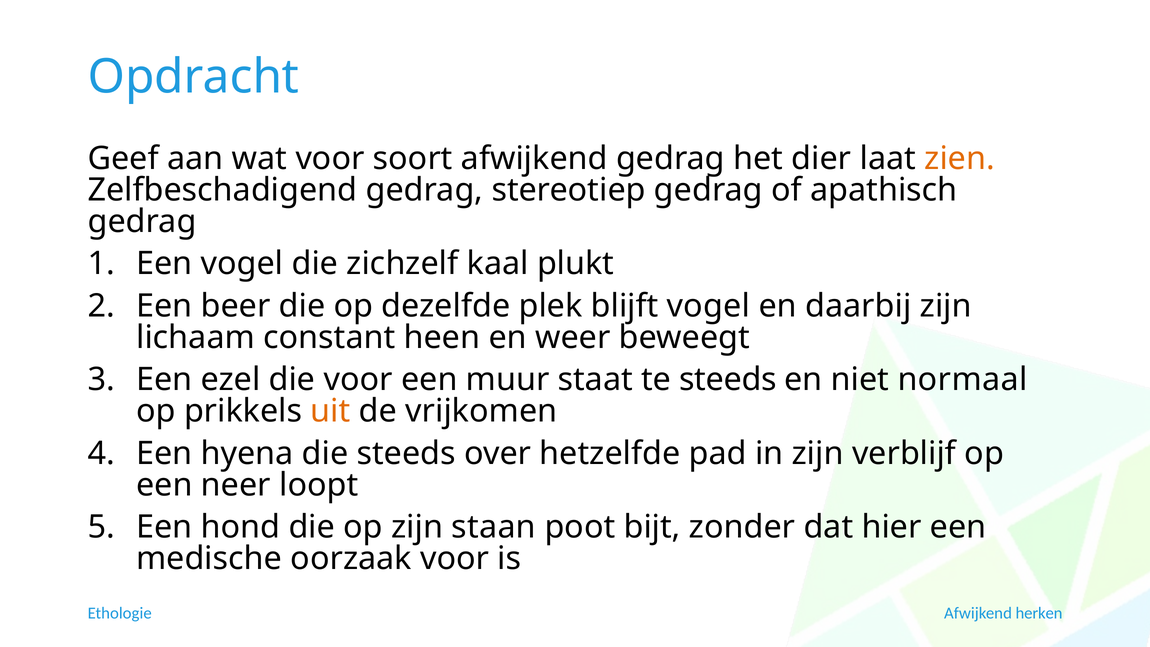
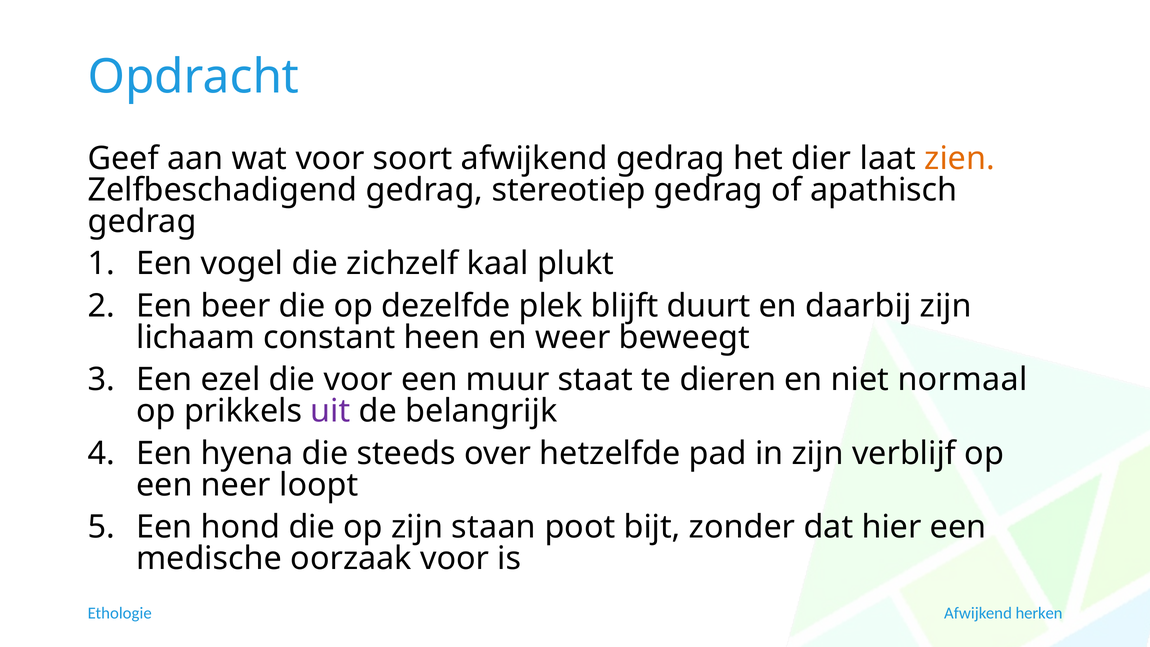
blijft vogel: vogel -> duurt (709, 306)
te steeds: steeds -> dieren (728, 380)
uit colour: orange -> purple (330, 411)
vrijkomen: vrijkomen -> belangrijk (481, 411)
